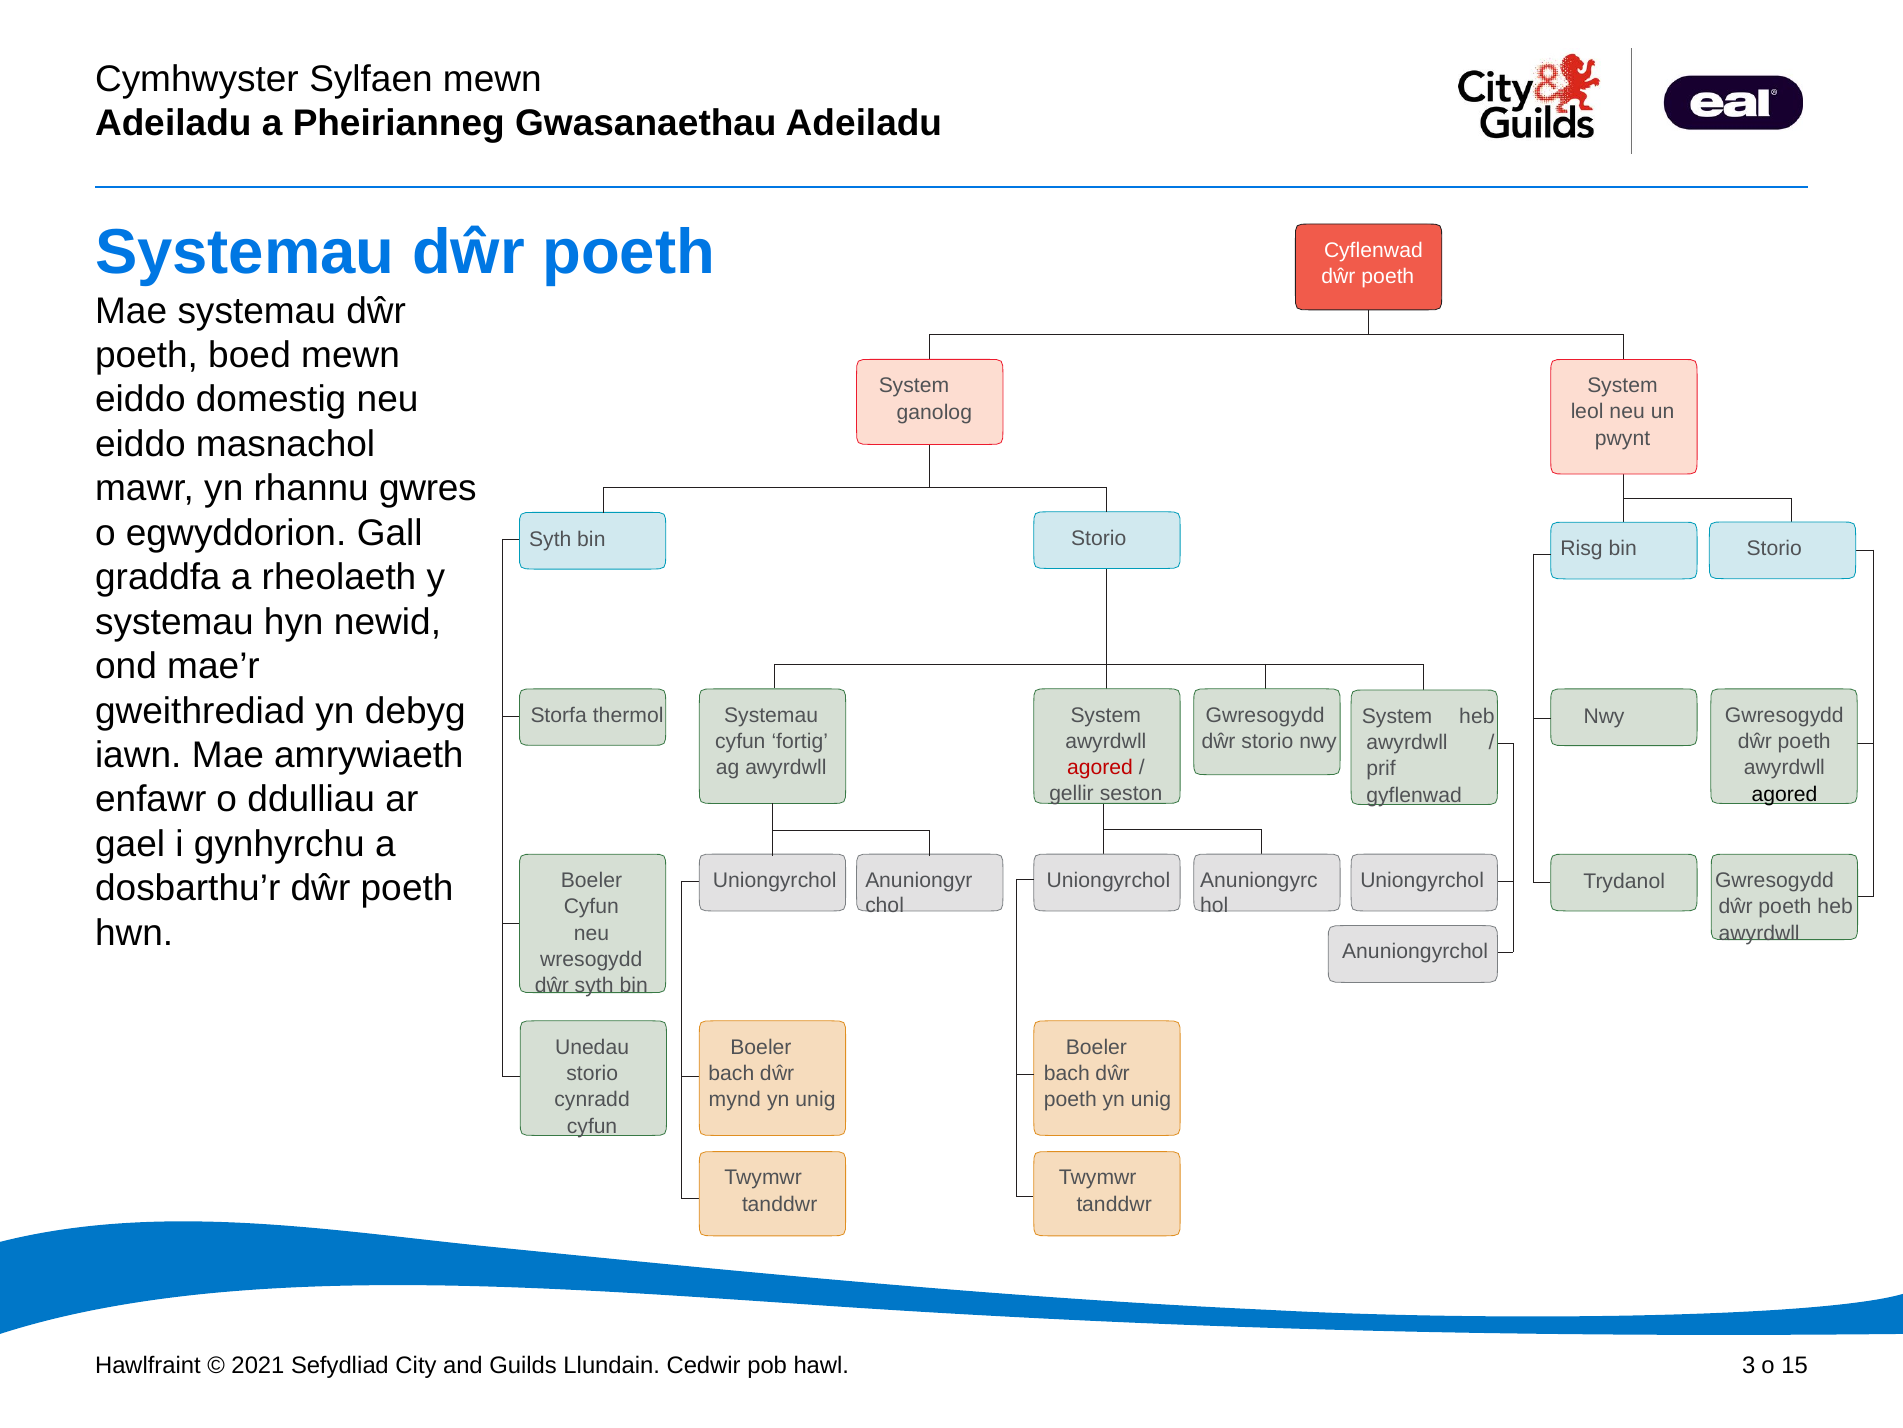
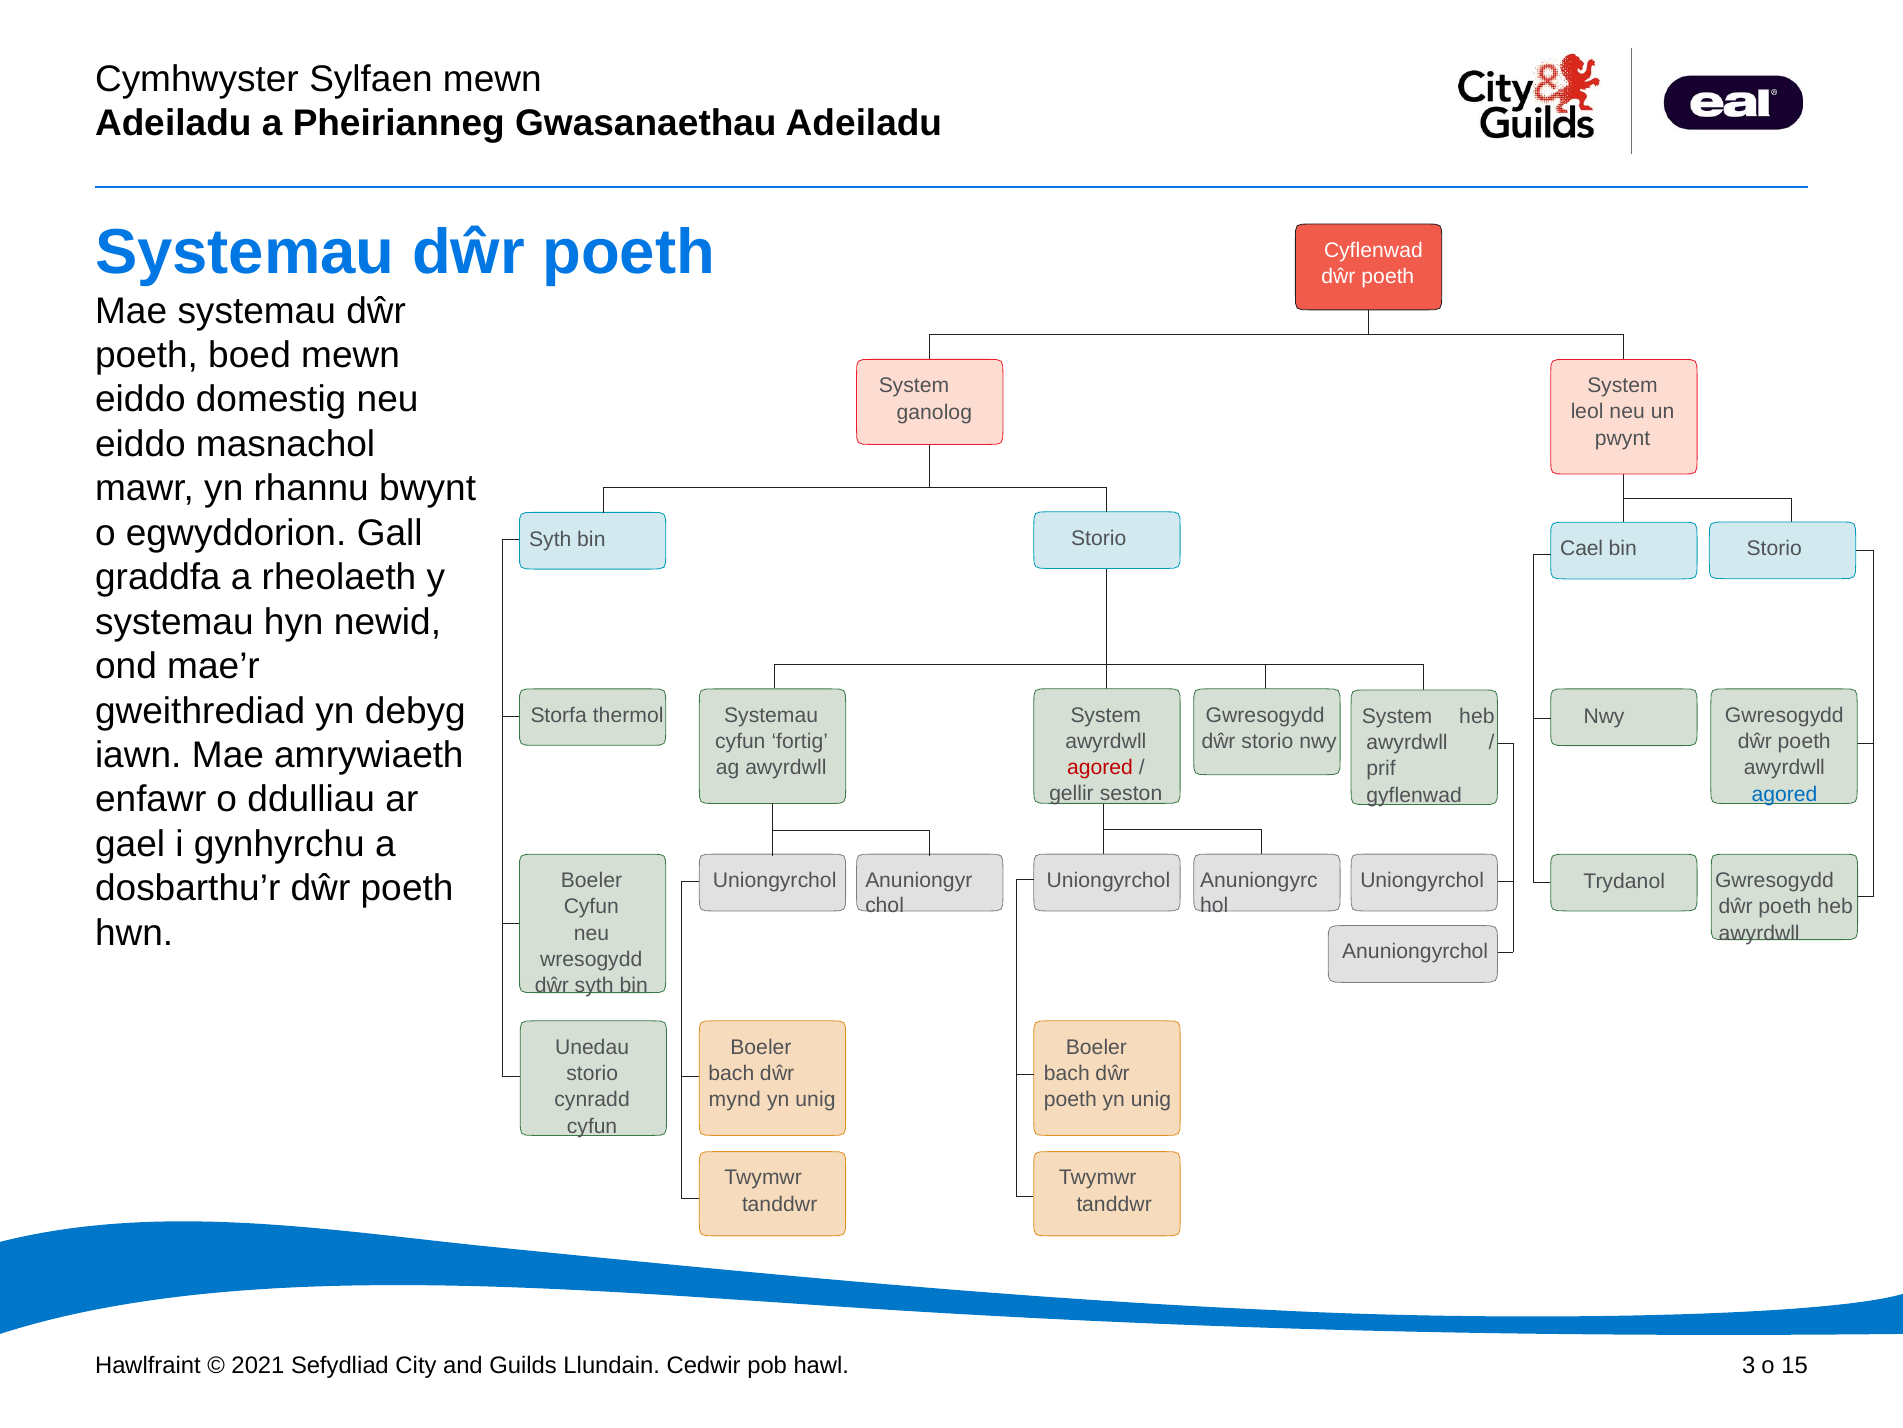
gwres: gwres -> bwynt (428, 488)
Risg: Risg -> Cael (1582, 548)
agored colour: black -> blue (1784, 794)
